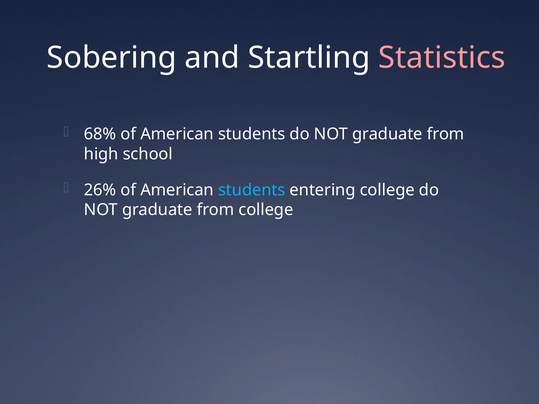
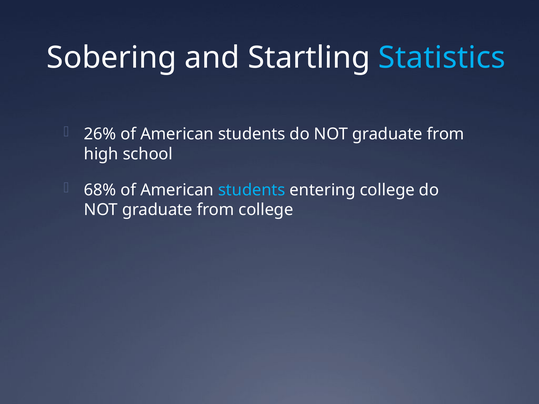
Statistics colour: pink -> light blue (442, 58)
68%: 68% -> 26% (100, 134)
26%: 26% -> 68% (100, 190)
